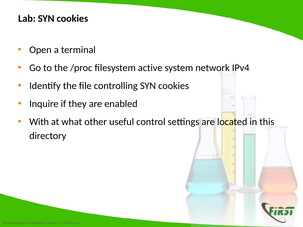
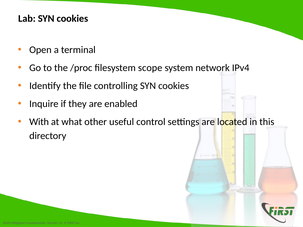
active: active -> scope (150, 68)
